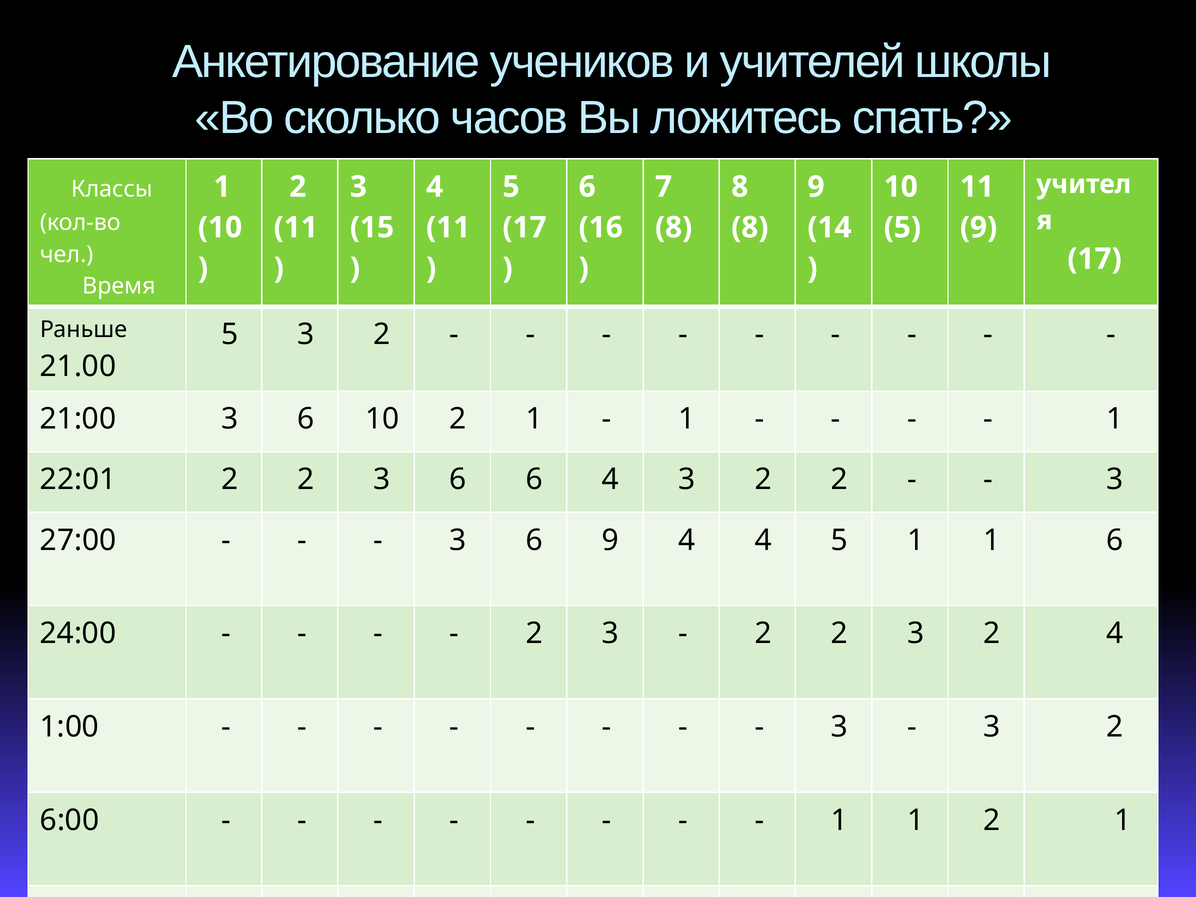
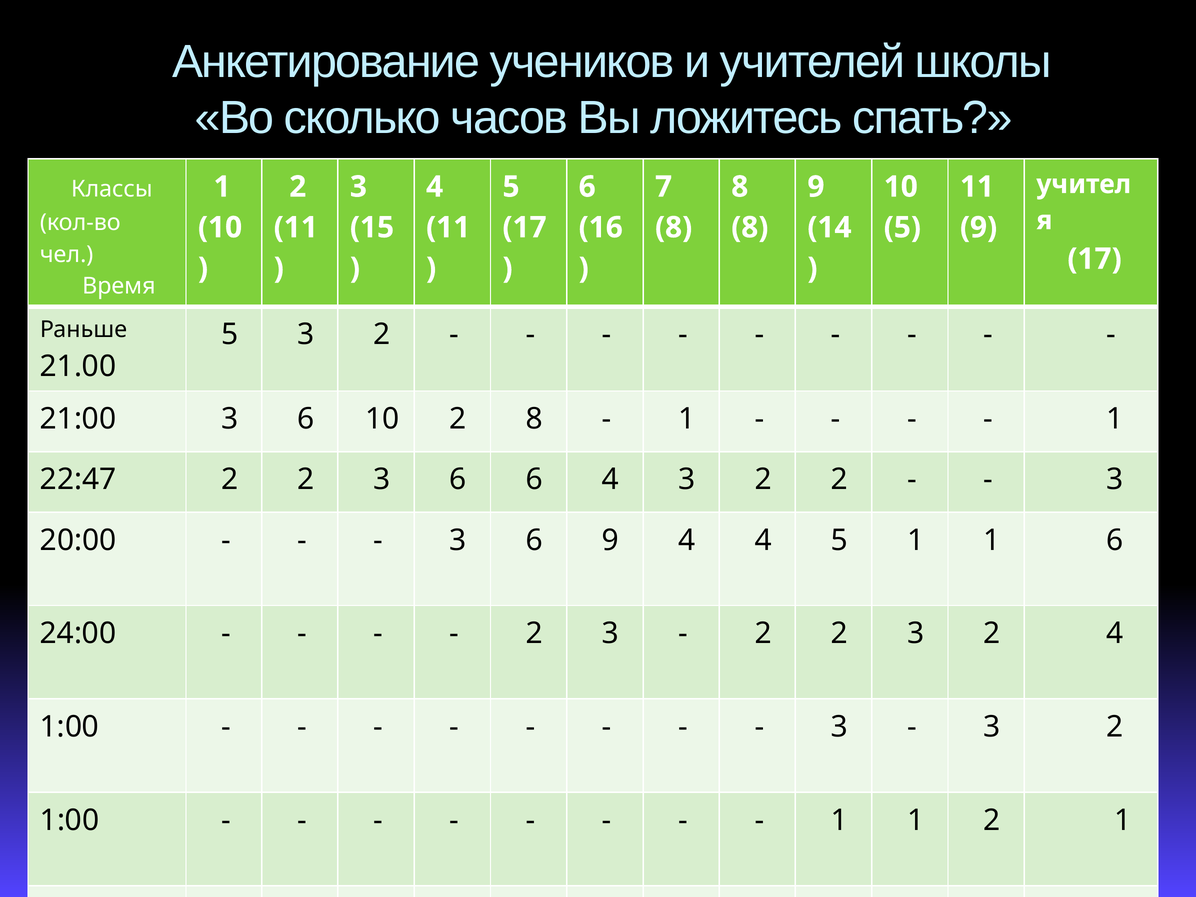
10 2 1: 1 -> 8 (534, 419)
22:01: 22:01 -> 22:47 (78, 480)
27:00: 27:00 -> 20:00 (78, 540)
6:00: 6:00 -> 1:00 (70, 820)
